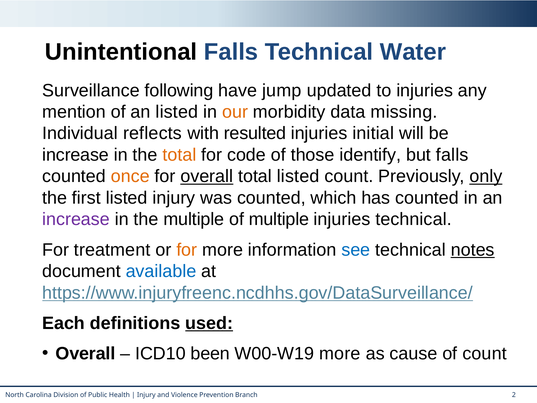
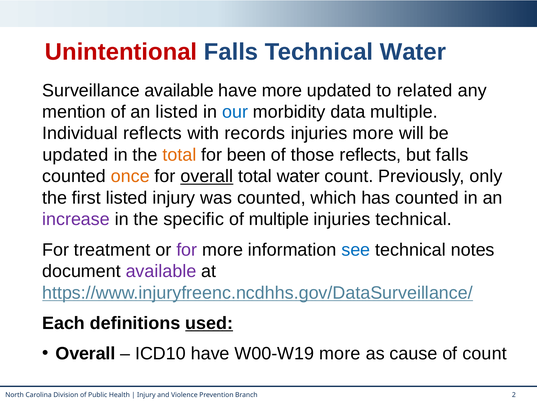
Unintentional colour: black -> red (121, 52)
Surveillance following: following -> available (179, 90)
have jump: jump -> more (282, 90)
to injuries: injuries -> related (425, 90)
our colour: orange -> blue (235, 112)
data missing: missing -> multiple (404, 112)
resulted: resulted -> records (255, 133)
injuries initial: initial -> more (373, 133)
increase: increase -> updated (75, 155)
code: code -> been (247, 155)
those identify: identify -> reflects (370, 155)
total listed: listed -> water (298, 176)
only underline: present -> none (486, 176)
the multiple: multiple -> specific (194, 219)
for colour: orange -> purple (187, 250)
notes underline: present -> none (473, 250)
available colour: blue -> purple (161, 271)
ICD10 been: been -> have (210, 353)
